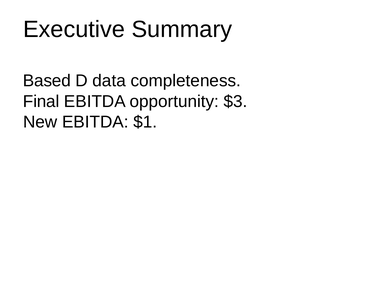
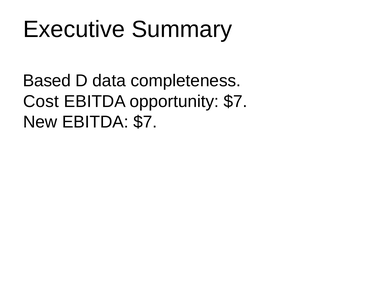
Final: Final -> Cost (41, 101)
opportunity $3: $3 -> $7 (236, 101)
EBITDA $1: $1 -> $7 (145, 122)
